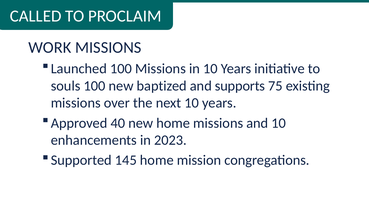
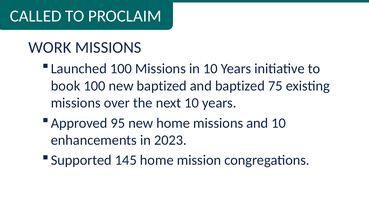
souls: souls -> book (66, 86)
and supports: supports -> baptized (240, 86)
40: 40 -> 95 (118, 123)
